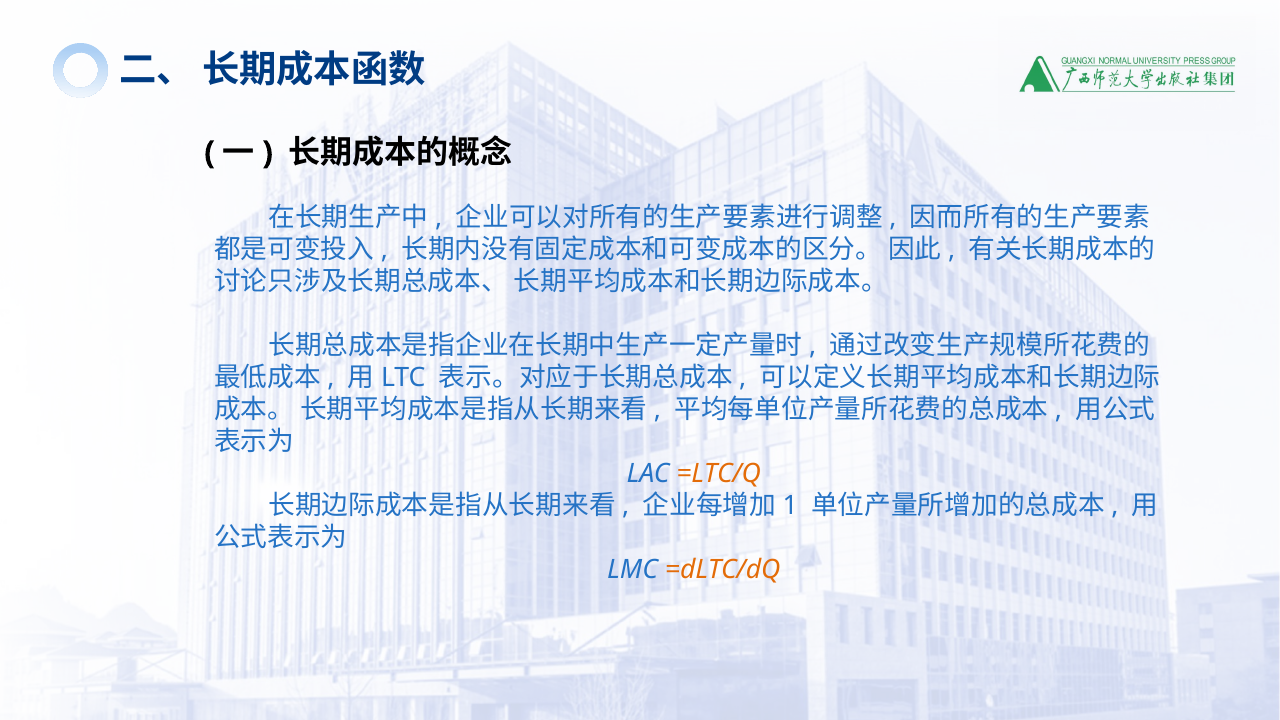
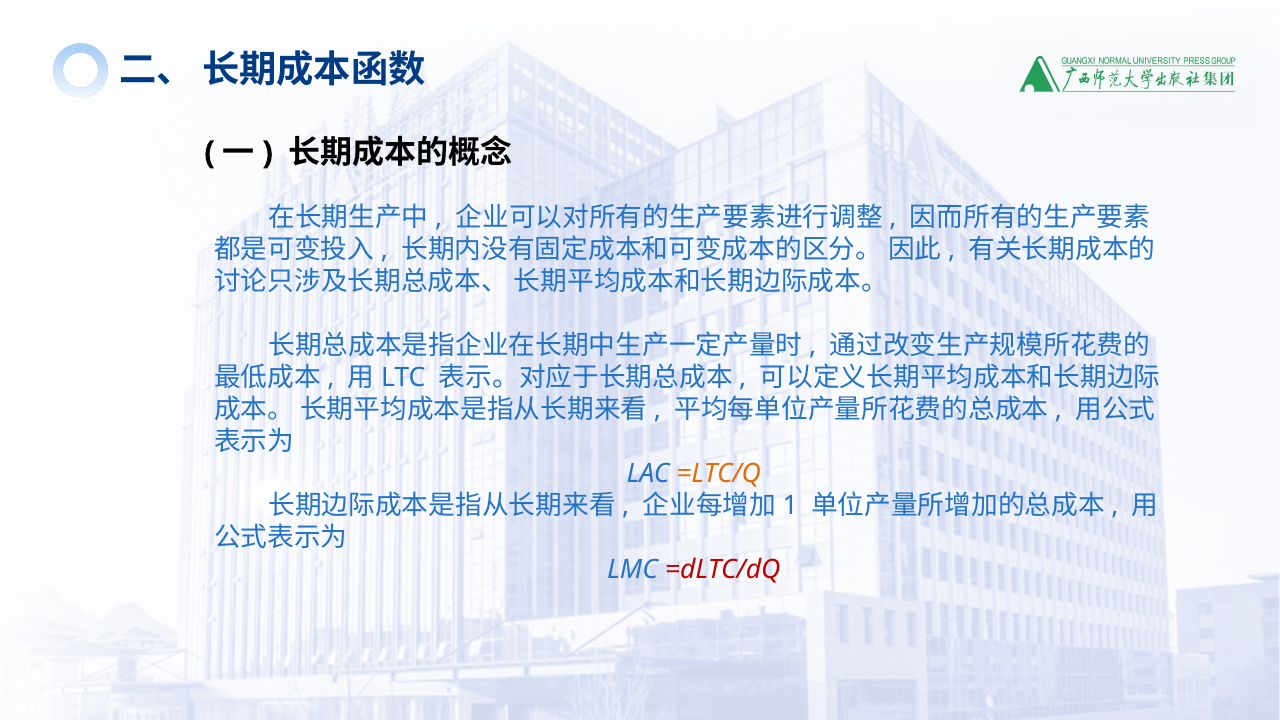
=dLTC/dQ colour: orange -> red (723, 570)
